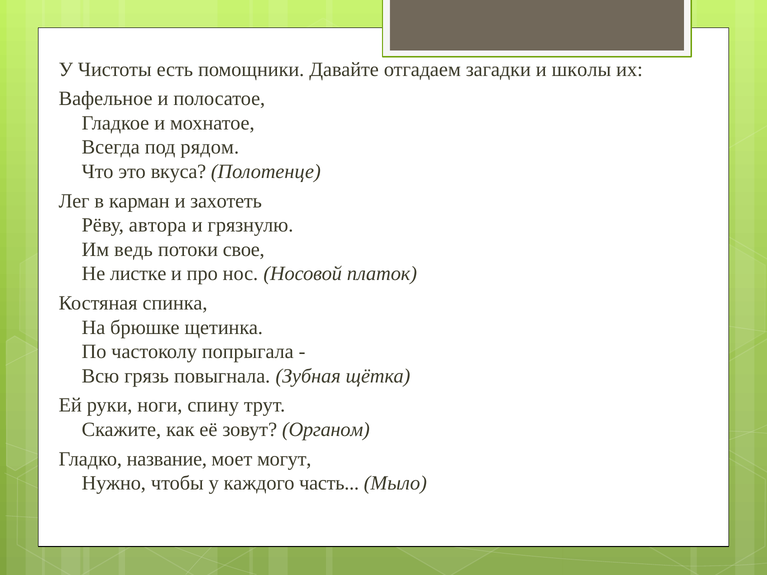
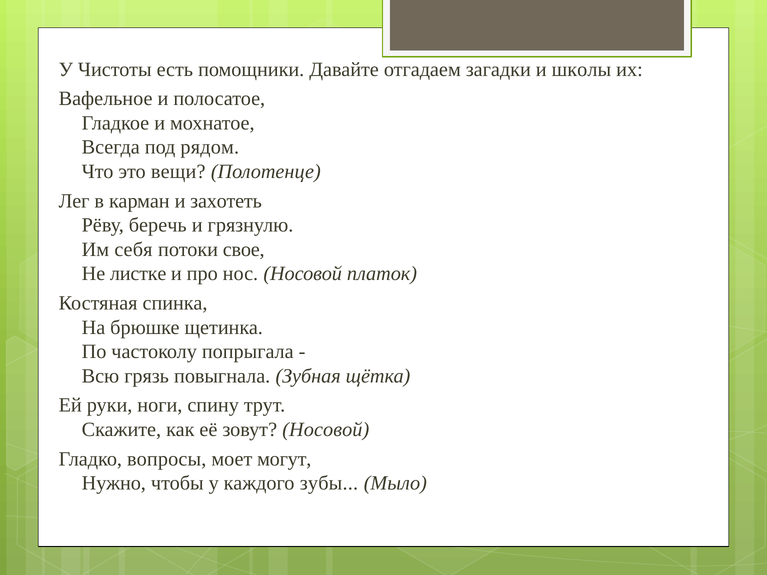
вкуса: вкуса -> вещи (178, 172)
автора: автора -> беречь (158, 225)
ведь: ведь -> себя (133, 250)
зовут Органом: Органом -> Носовой (326, 430)
название: название -> вопросы (167, 459)
часть: часть -> зубы (329, 483)
